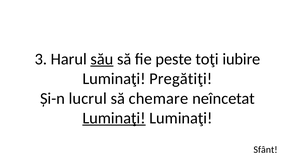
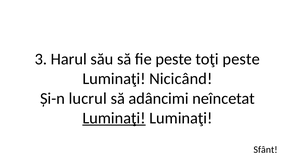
său underline: present -> none (102, 59)
toţi iubire: iubire -> peste (241, 59)
Pregătiţi: Pregătiţi -> Nicicând (181, 79)
chemare: chemare -> adâncimi (159, 98)
